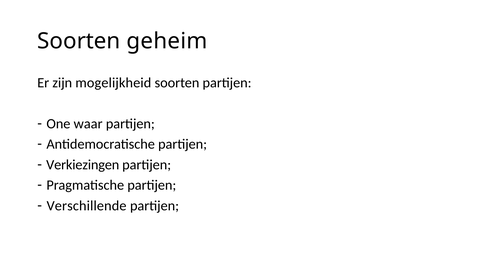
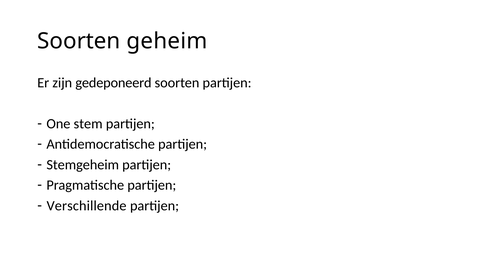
mogelijkheid: mogelijkheid -> gedeponeerd (113, 83)
waar: waar -> stem (88, 124)
Verkiezingen: Verkiezingen -> Stemgeheim (83, 165)
